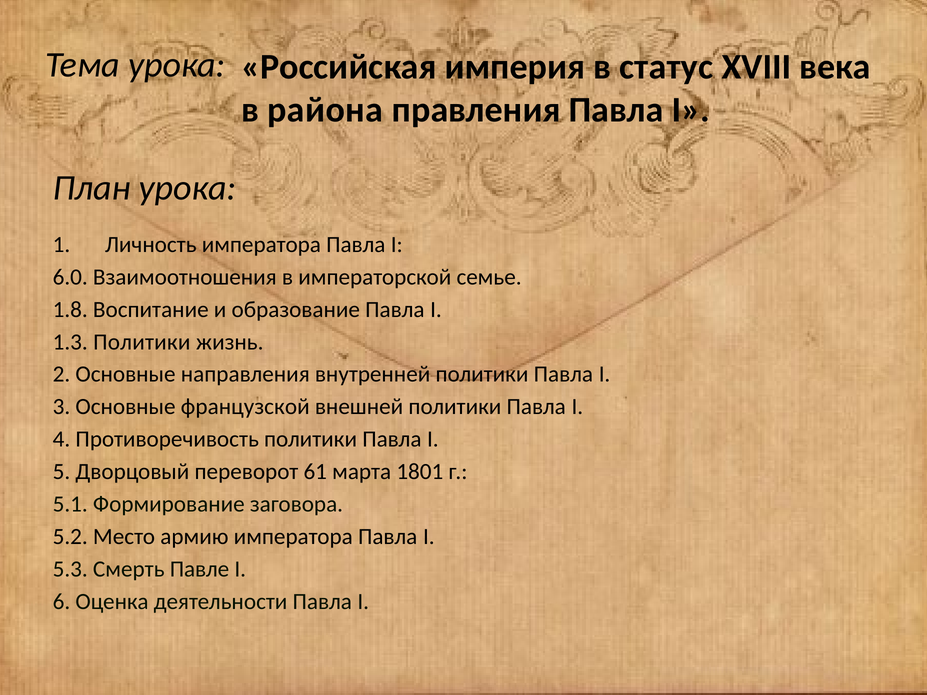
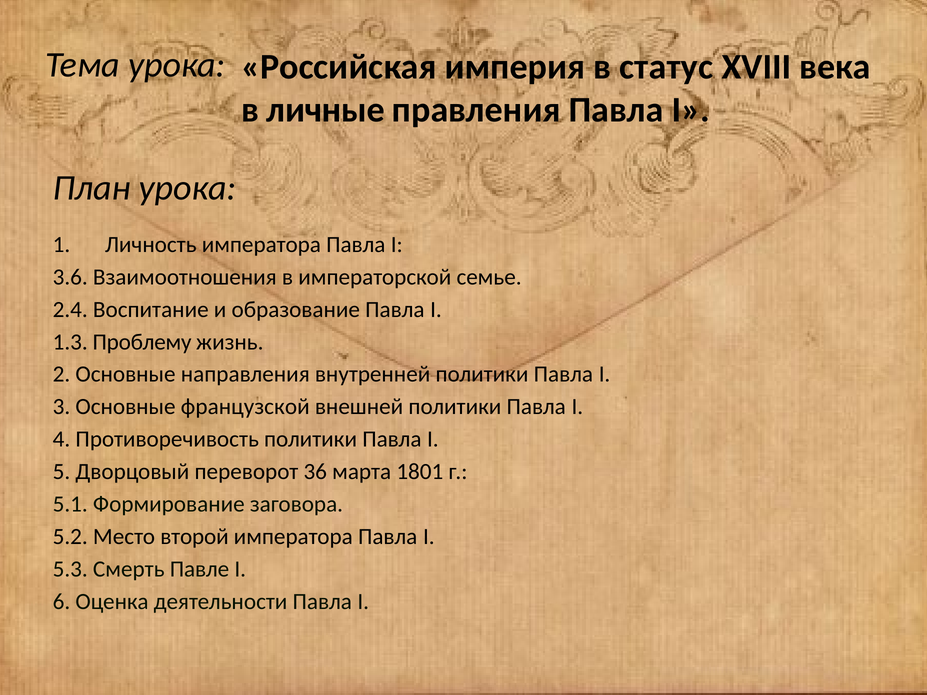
района: района -> личные (326, 110)
6.0: 6.0 -> 3.6 (70, 277)
1.8: 1.8 -> 2.4 (70, 310)
1.3 Политики: Политики -> Проблему (142, 342)
61: 61 -> 36 (315, 472)
армию: армию -> второй (194, 537)
